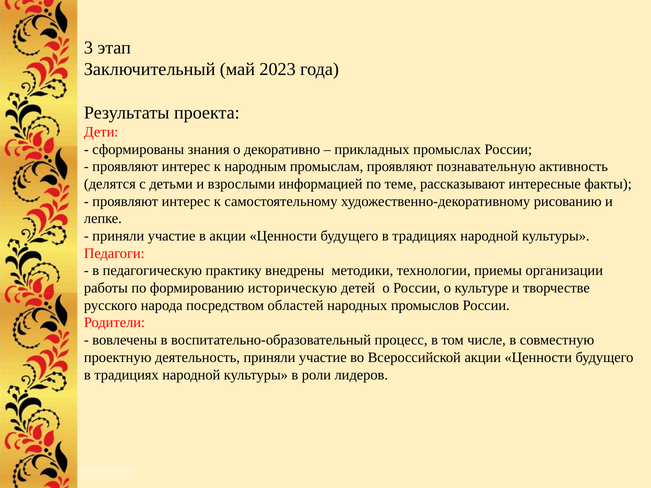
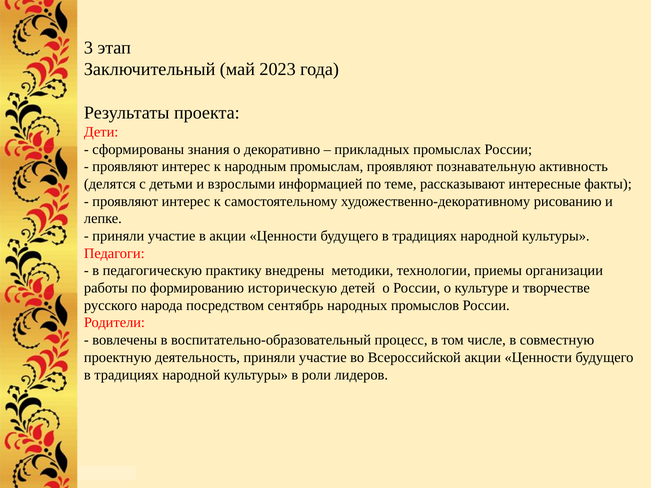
областей: областей -> сентябрь (296, 306)
